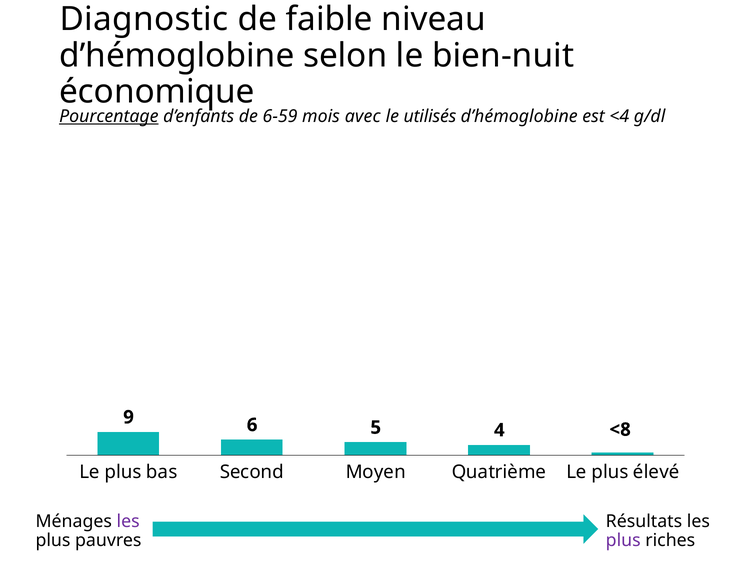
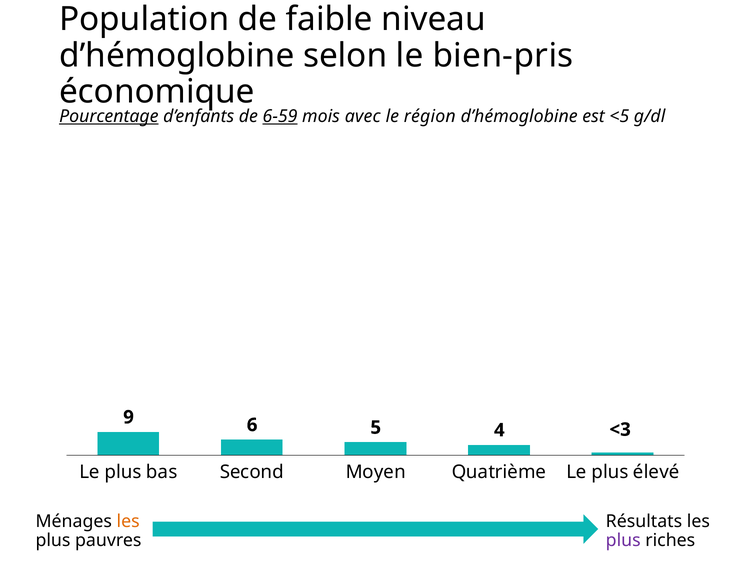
Diagnostic: Diagnostic -> Population (144, 19)
bien-nuit: bien-nuit -> bien-pris (503, 55)
6-59 underline: none -> present (280, 116)
utilisés: utilisés -> région (430, 116)
<4: <4 -> <5 (619, 116)
<8: <8 -> <3 (620, 429)
les colour: purple -> orange (128, 521)
